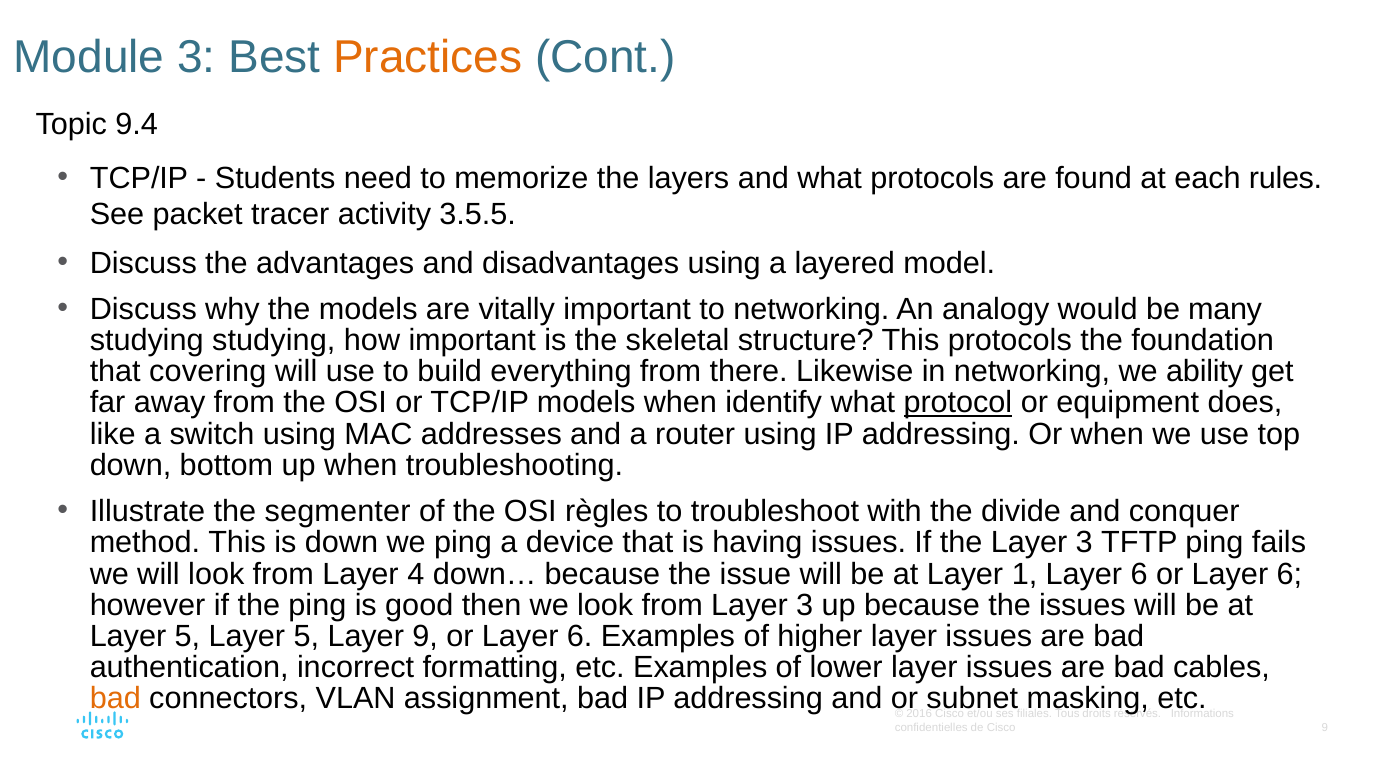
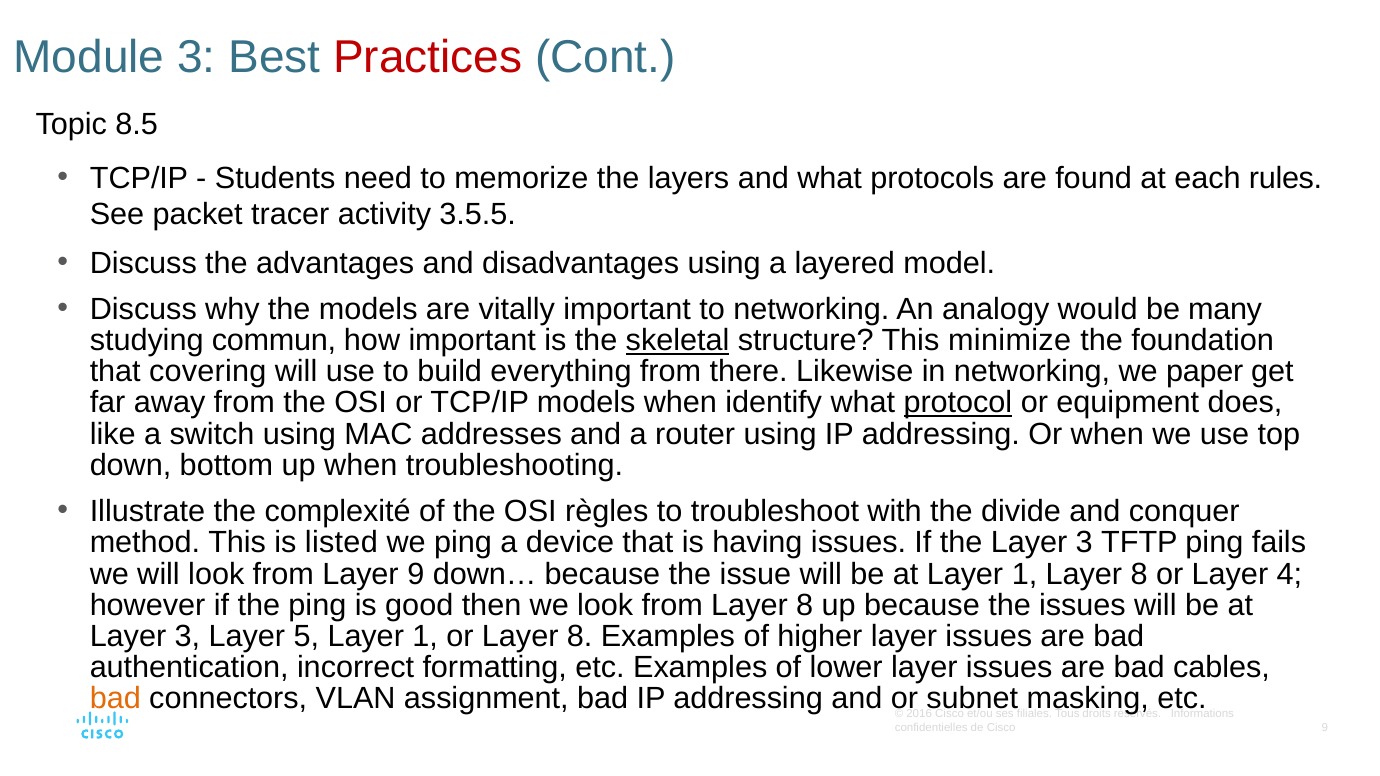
Practices colour: orange -> red (428, 57)
9.4: 9.4 -> 8.5 (137, 124)
studying studying: studying -> commun (274, 341)
skeletal underline: none -> present (678, 341)
This protocols: protocols -> minimize (1010, 341)
ability: ability -> paper (1205, 372)
segmenter: segmenter -> complexité (338, 512)
is down: down -> listed (341, 543)
Layer 4: 4 -> 9 (416, 574)
1 Layer 6: 6 -> 8 (1139, 574)
6: 6 -> 4 (1289, 574)
from Layer 3: 3 -> 8 (805, 605)
5: 5 -> 3 (187, 637)
5 Layer 9: 9 -> 1 (425, 637)
6: 6 -> 8 (580, 637)
